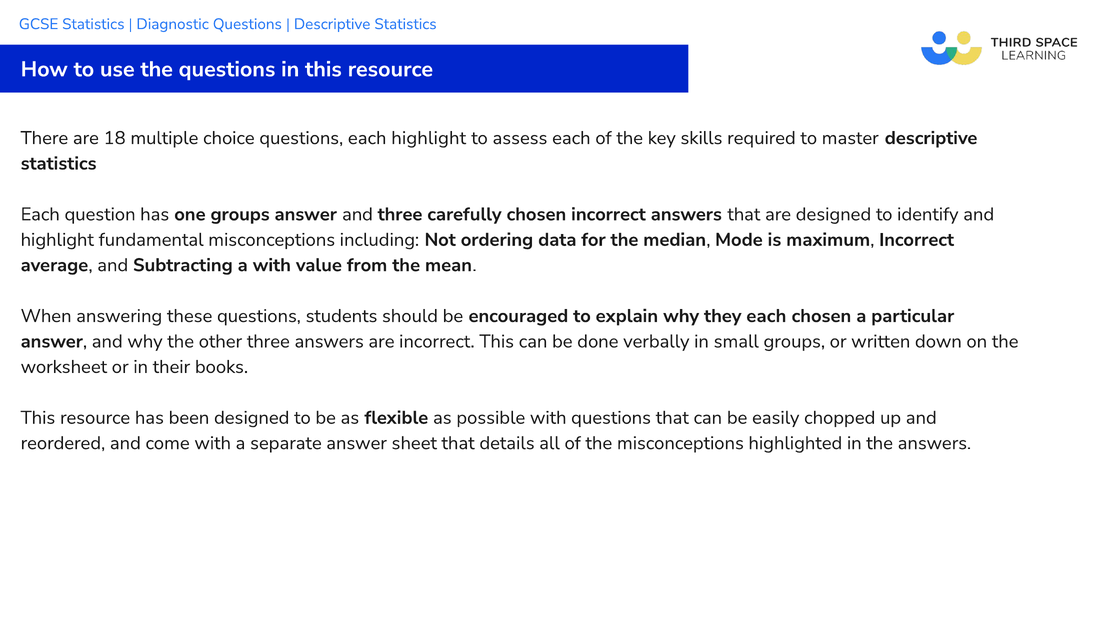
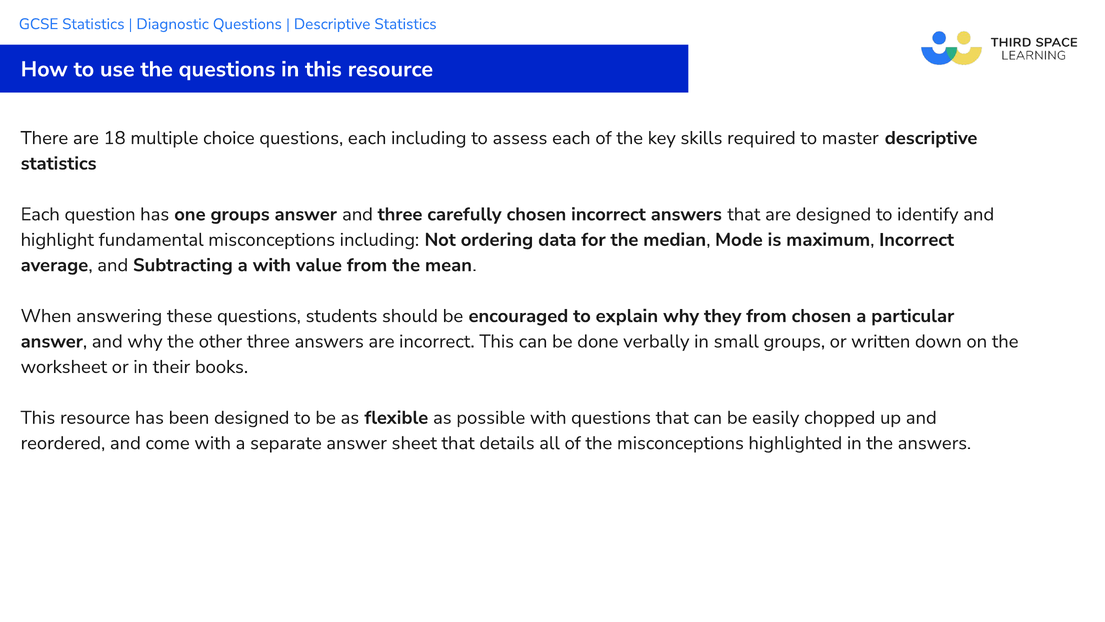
each highlight: highlight -> including (429, 138)
they each: each -> from (766, 316)
